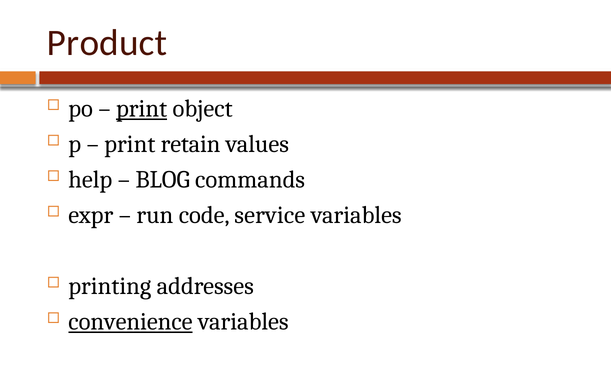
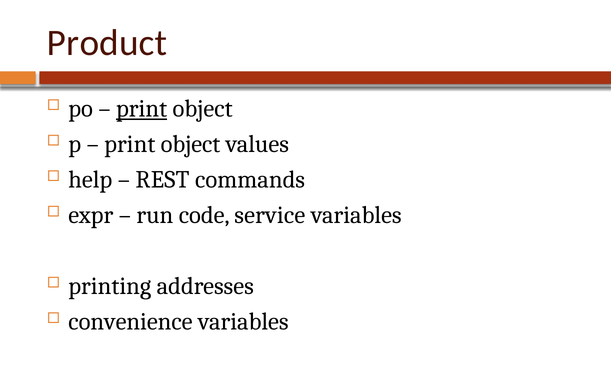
retain: retain -> object (191, 144)
BLOG: BLOG -> REST (162, 180)
convenience underline: present -> none (130, 321)
